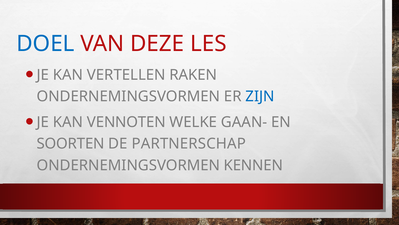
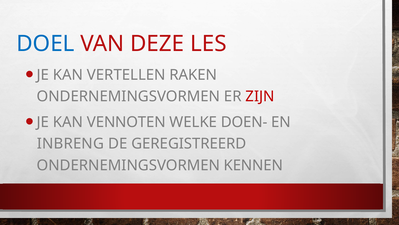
ZIJN colour: blue -> red (260, 96)
GAAN-: GAAN- -> DOEN- (244, 122)
SOORTEN: SOORTEN -> INBRENG (70, 143)
PARTNERSCHAP: PARTNERSCHAP -> GEREGISTREERD (189, 143)
